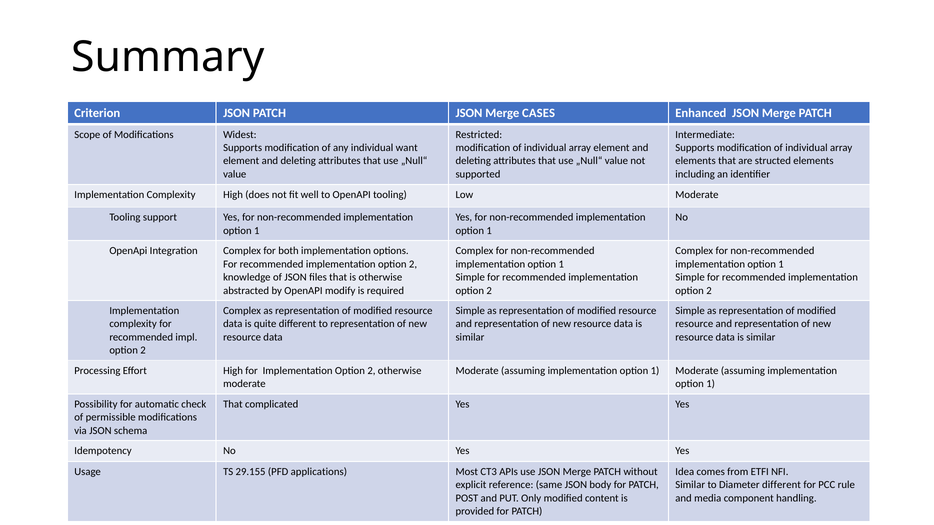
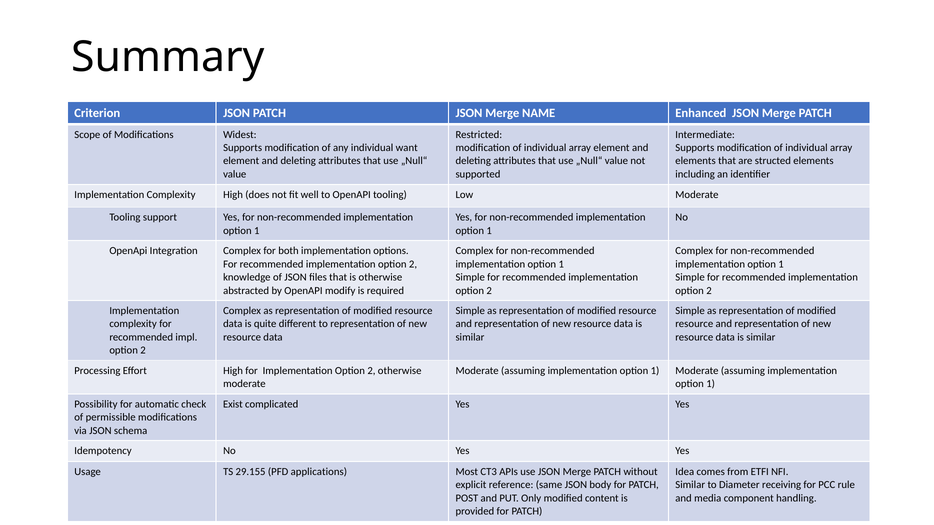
CASES: CASES -> NAME (539, 113)
That: That -> Exist (233, 404)
Diameter different: different -> receiving (782, 485)
